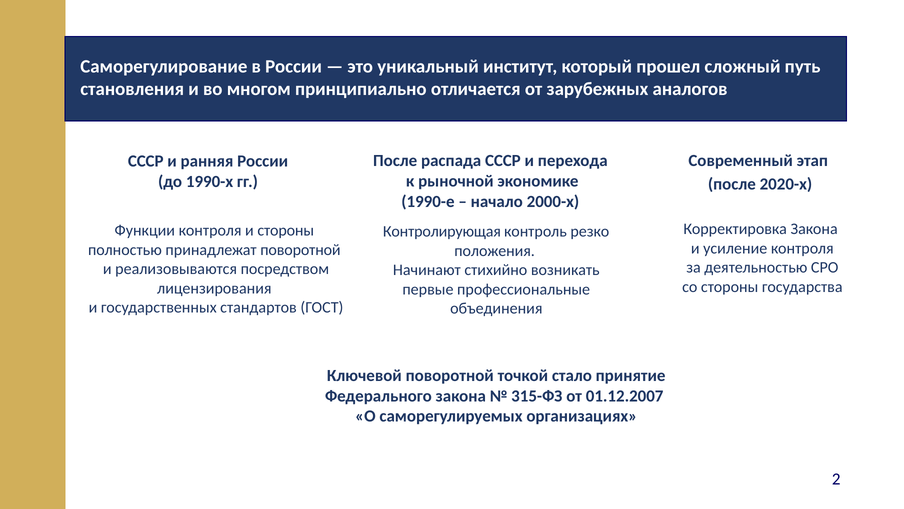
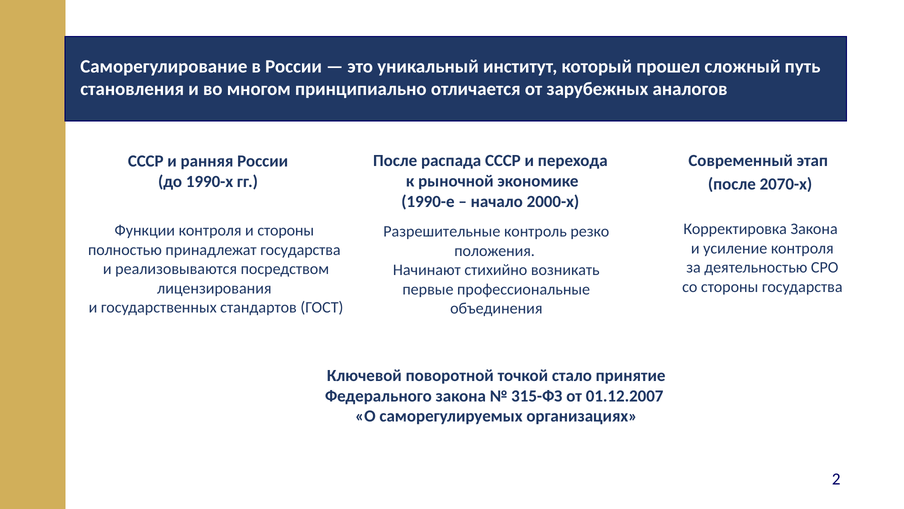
2020-х: 2020-х -> 2070-х (786, 184)
Контролирующая: Контролирующая -> Разрешительные (442, 231)
принадлежат поворотной: поворотной -> государства (300, 249)
